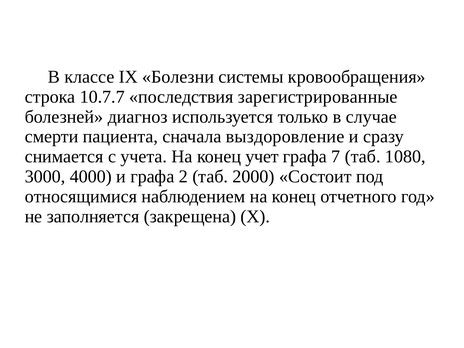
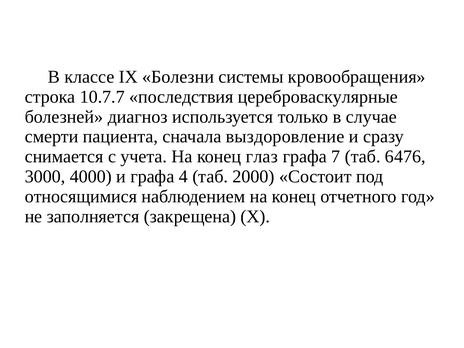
зарегистрированные: зарегистрированные -> цереброваскулярные (318, 97)
учет: учет -> глаз (262, 157)
1080: 1080 -> 6476 (405, 157)
2: 2 -> 4 (183, 177)
